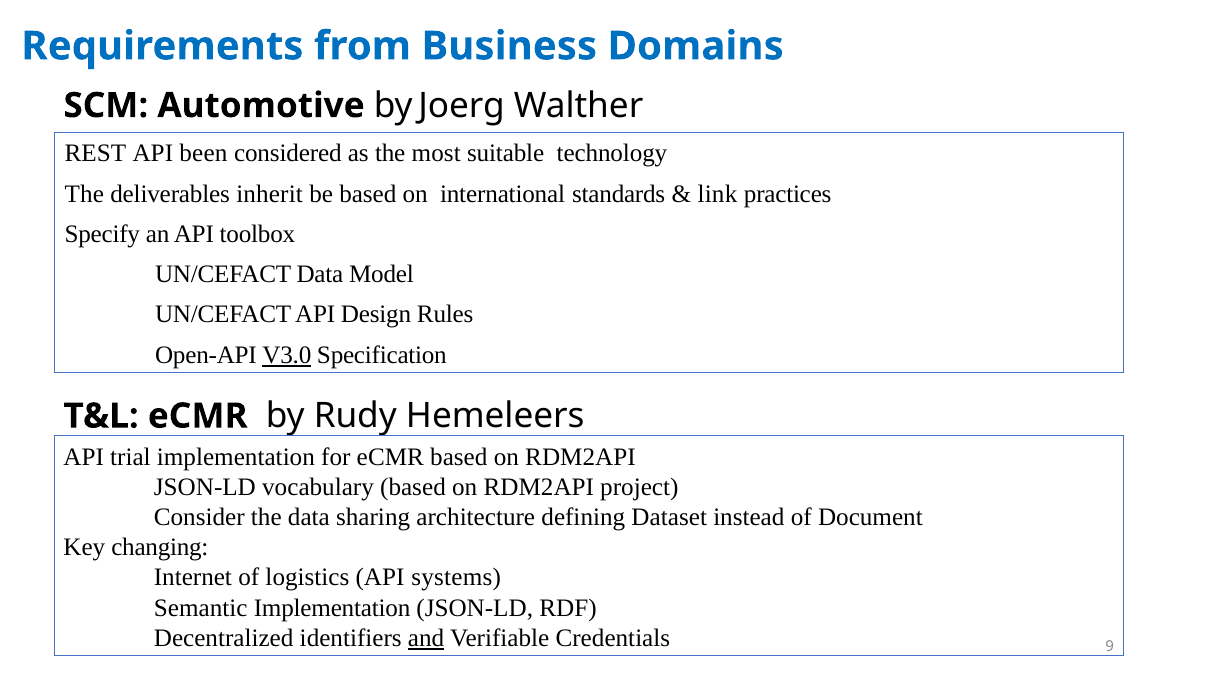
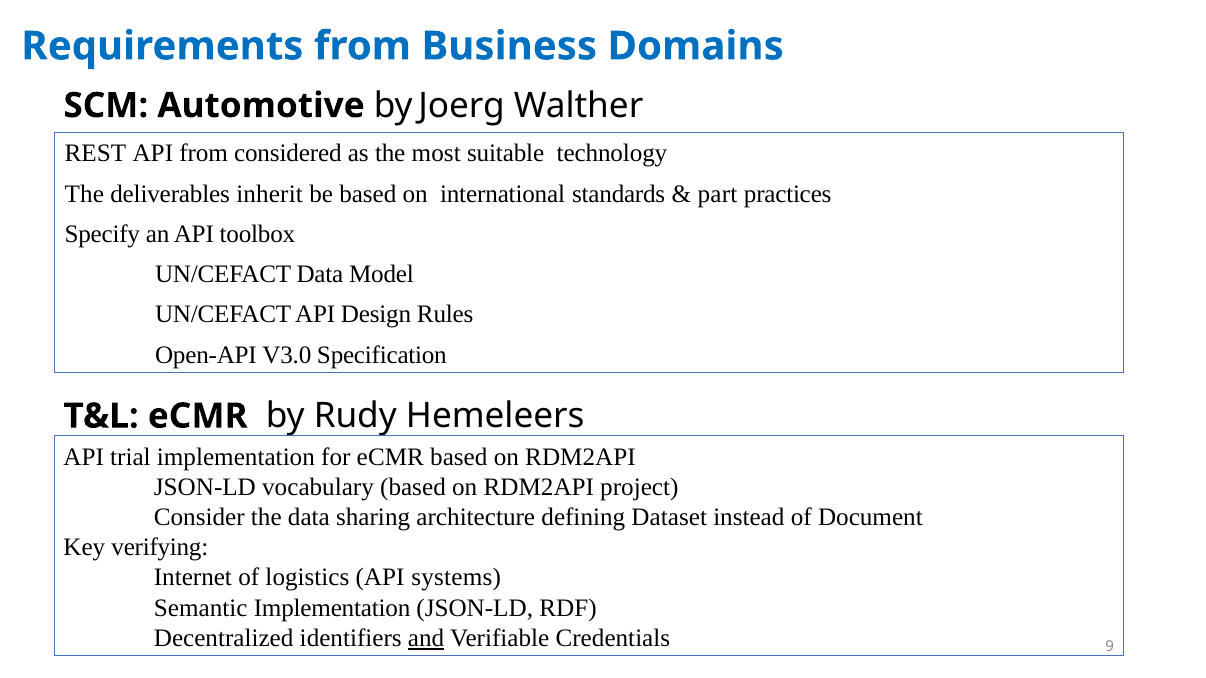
API been: been -> from (204, 153)
link: link -> part (717, 194)
V3.0 underline: present -> none (287, 355)
changing: changing -> verifying (160, 548)
